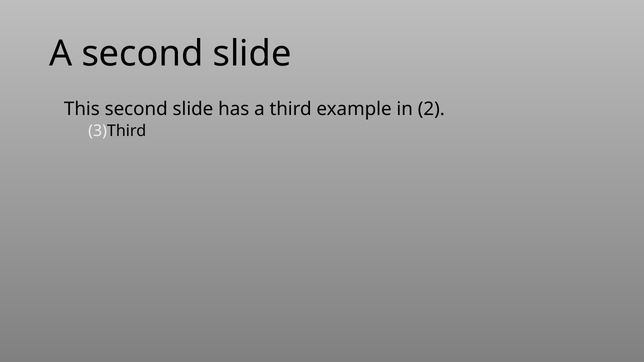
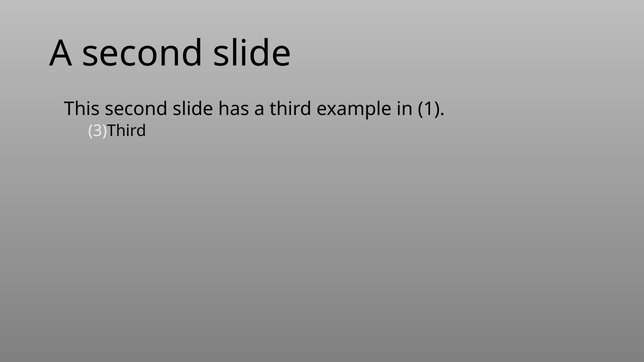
2: 2 -> 1 (431, 109)
